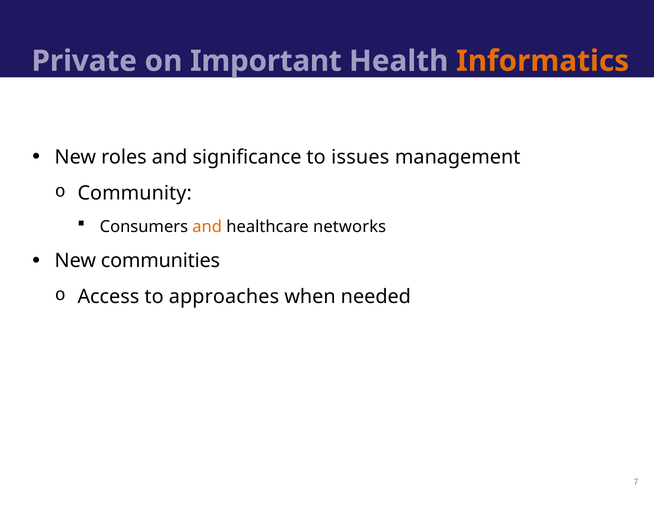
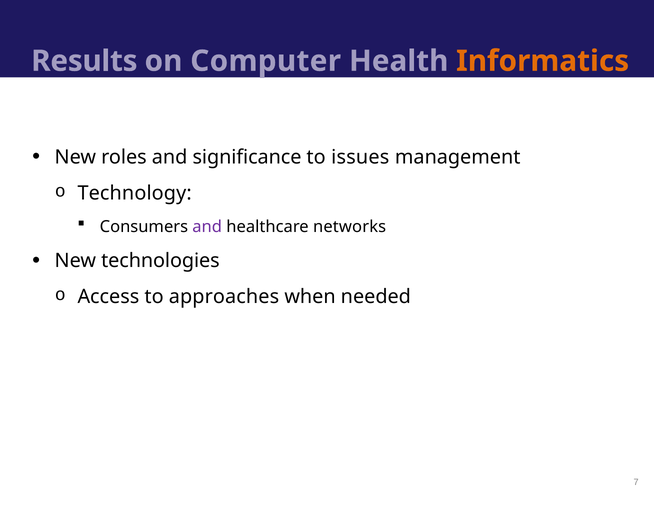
Private: Private -> Results (84, 61)
Important: Important -> Computer (266, 61)
Community: Community -> Technology (135, 193)
and colour: orange -> purple (207, 227)
communities: communities -> technologies (160, 261)
